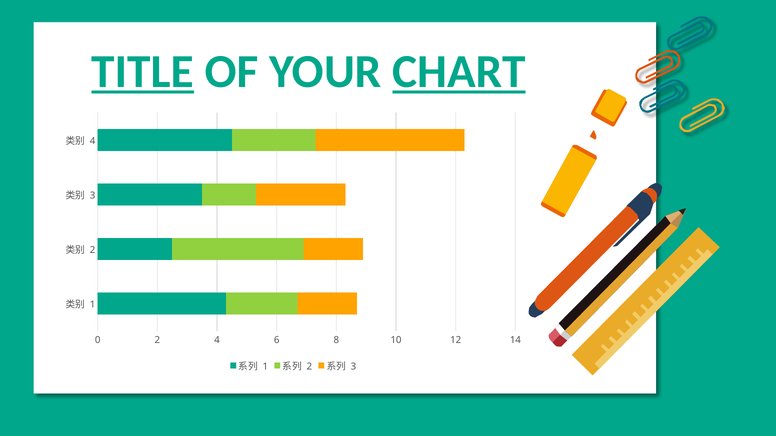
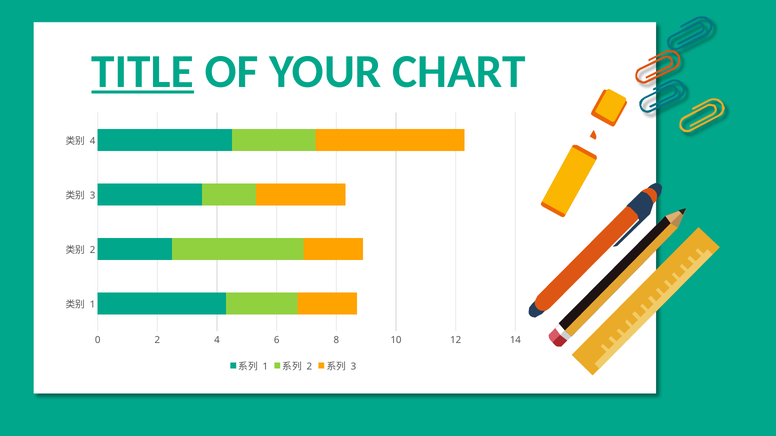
CHART underline: present -> none (459, 72)
